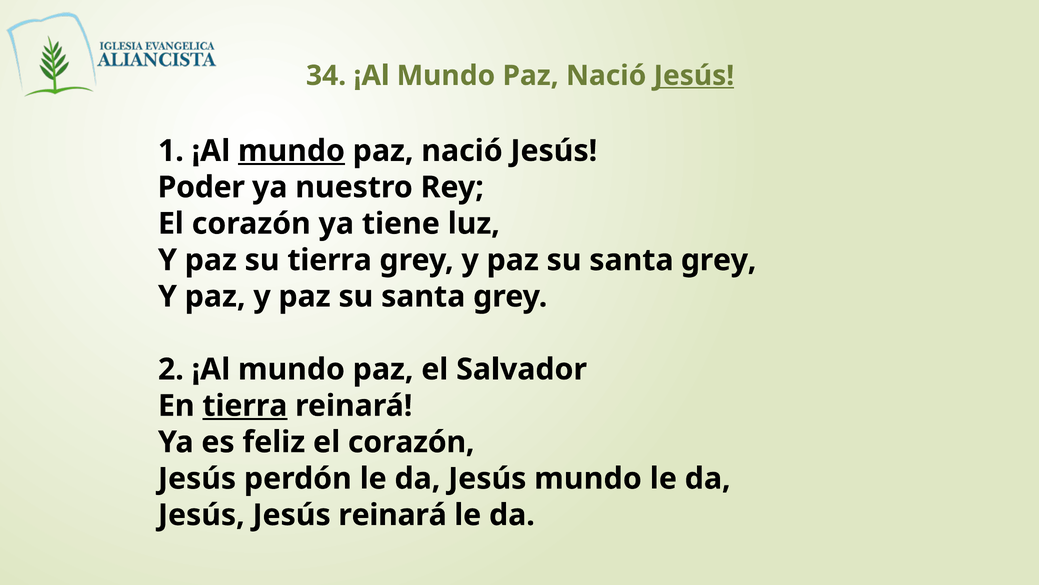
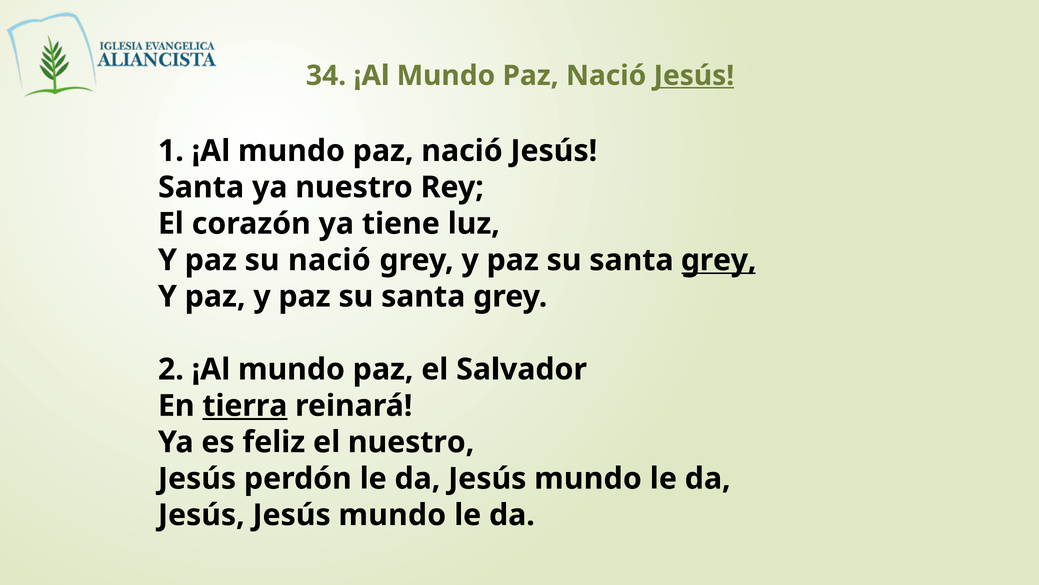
mundo underline: present -> none (291, 151)
Poder: Poder -> Santa (201, 187)
su tierra: tierra -> nació (329, 260)
grey underline: none -> present (719, 260)
feliz el corazón: corazón -> nuestro (411, 442)
Jesús Jesús reinará: reinará -> mundo (392, 515)
